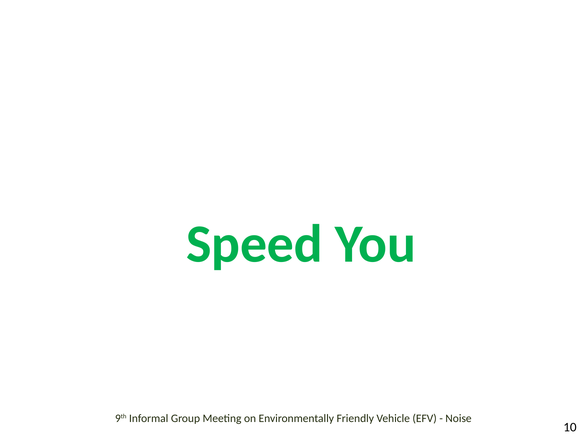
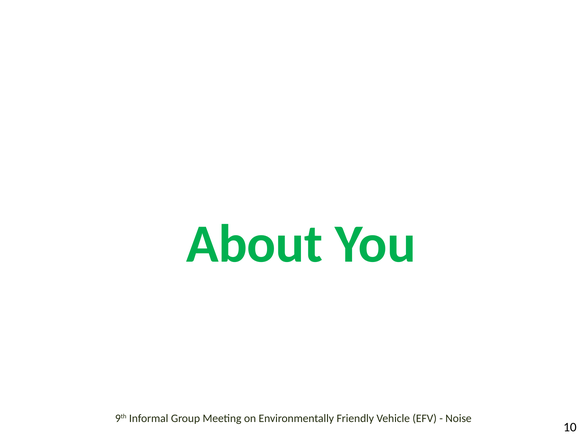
Speed: Speed -> About (254, 244)
